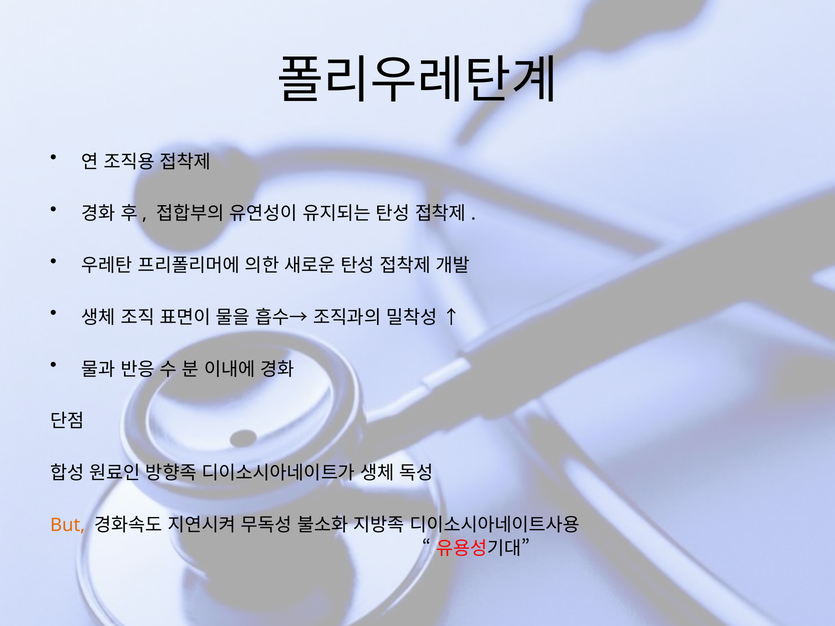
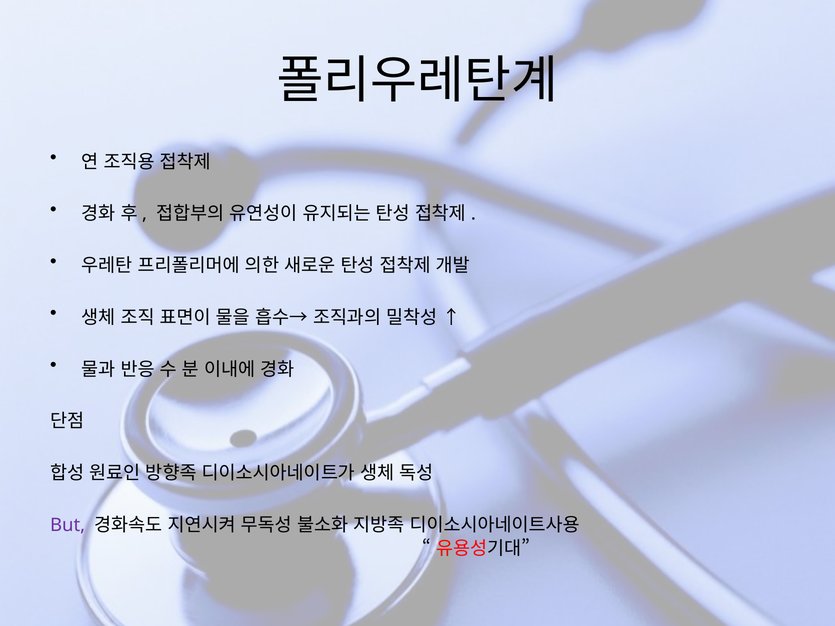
But colour: orange -> purple (68, 525)
